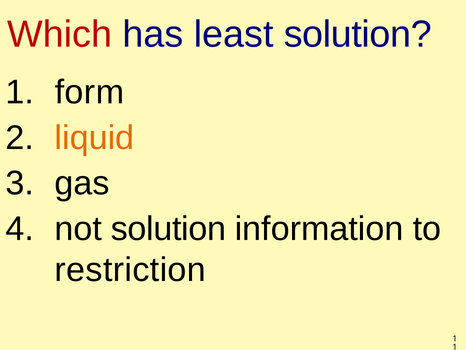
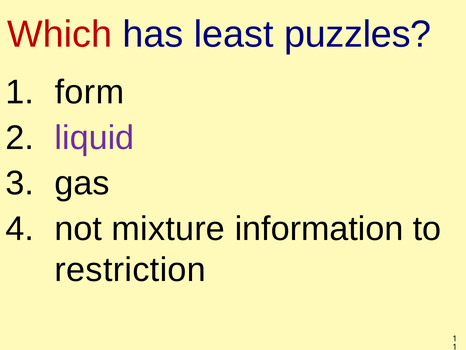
least solution: solution -> puzzles (358, 34)
liquid colour: orange -> purple (94, 138)
not solution: solution -> mixture (168, 229)
